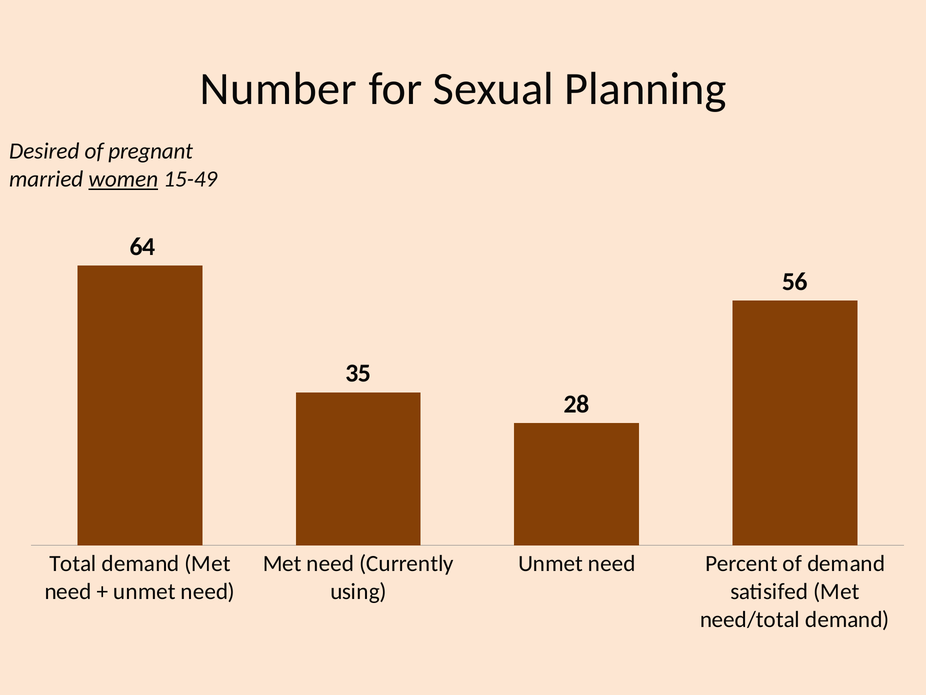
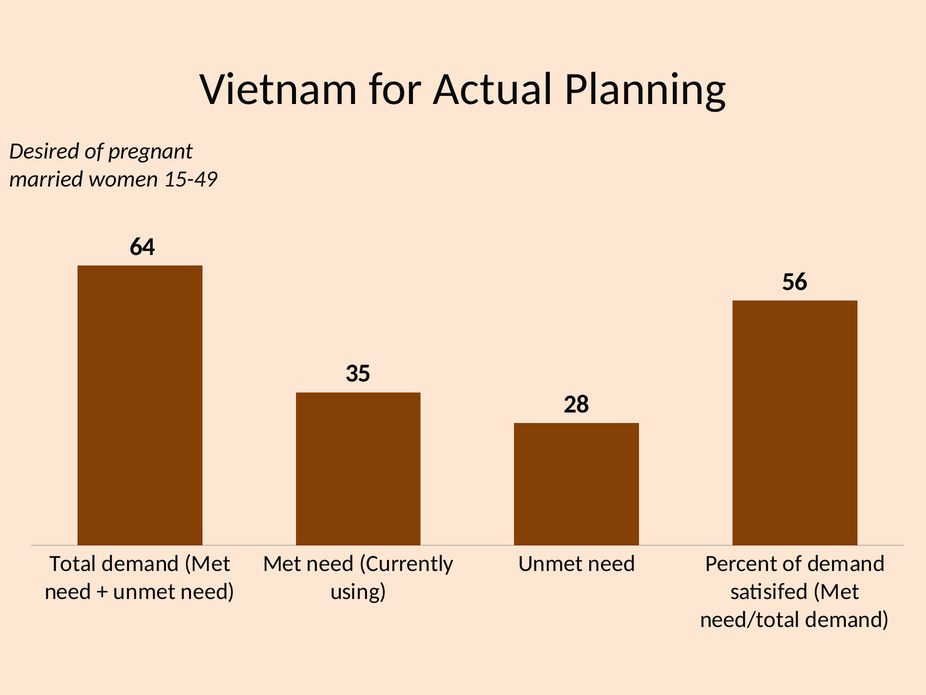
Number: Number -> Vietnam (279, 89)
Sexual: Sexual -> Actual (493, 89)
women underline: present -> none (123, 179)
